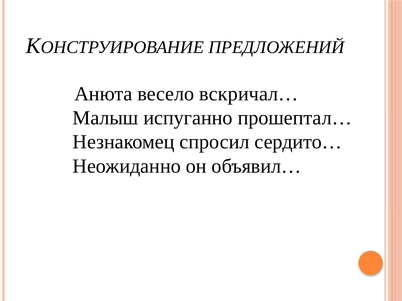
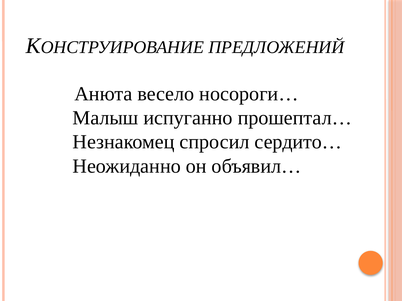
вскричал…: вскричал… -> носороги… (249, 94)
